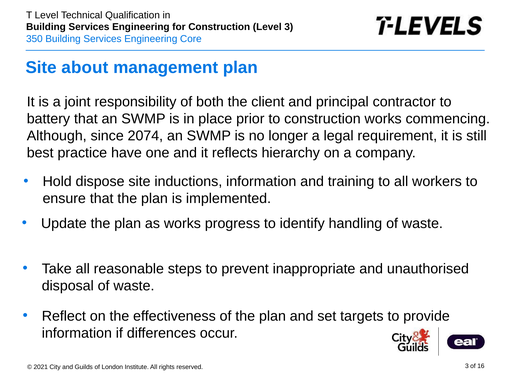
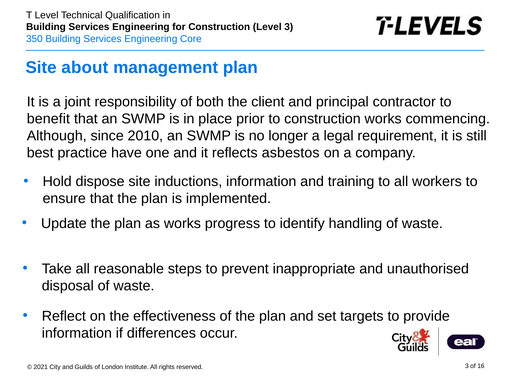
battery: battery -> benefit (48, 119)
2074: 2074 -> 2010 (145, 136)
hierarchy: hierarchy -> asbestos (291, 153)
